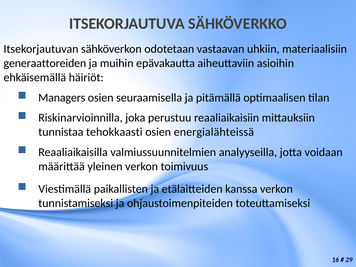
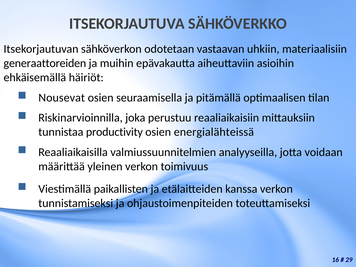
Managers: Managers -> Nousevat (62, 98)
tehokkaasti: tehokkaasti -> productivity (114, 132)
